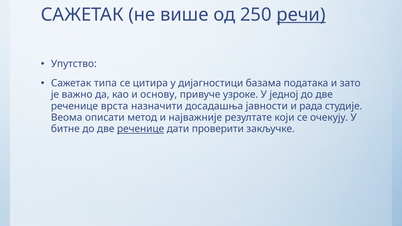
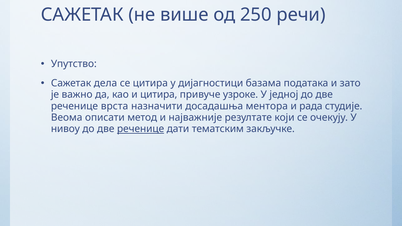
речи underline: present -> none (301, 15)
типа: типа -> дела (105, 83)
и основу: основу -> цитира (159, 95)
јавности: јавности -> ментора (267, 106)
битне: битне -> нивоу (65, 129)
проверити: проверити -> тематским (218, 129)
